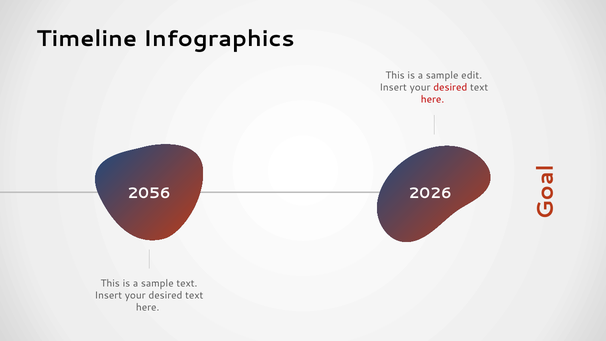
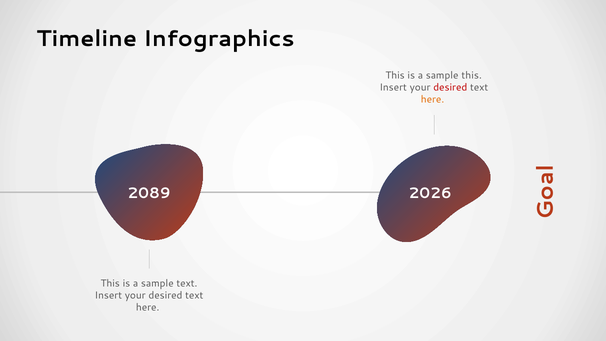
sample edit: edit -> this (472, 75)
here colour: red -> orange (433, 100)
2056: 2056 -> 2089 (149, 193)
